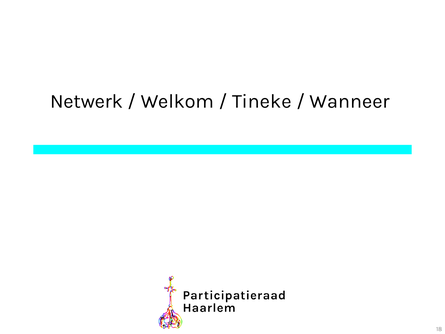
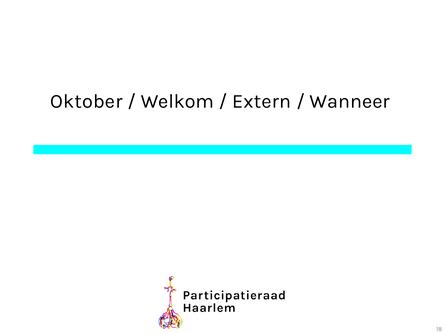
Netwerk: Netwerk -> Oktober (86, 101)
Tineke: Tineke -> Extern (262, 101)
